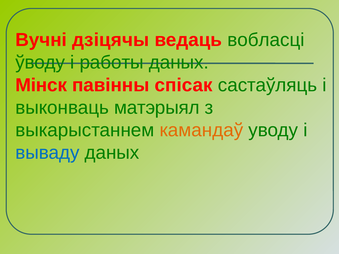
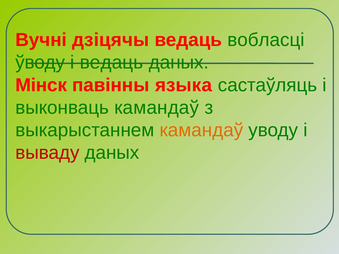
і работы: работы -> ведаць (112, 63)
спісак: спісак -> языка (184, 85)
выконваць матэрыял: матэрыял -> камандаў (157, 108)
вываду colour: blue -> red (47, 153)
